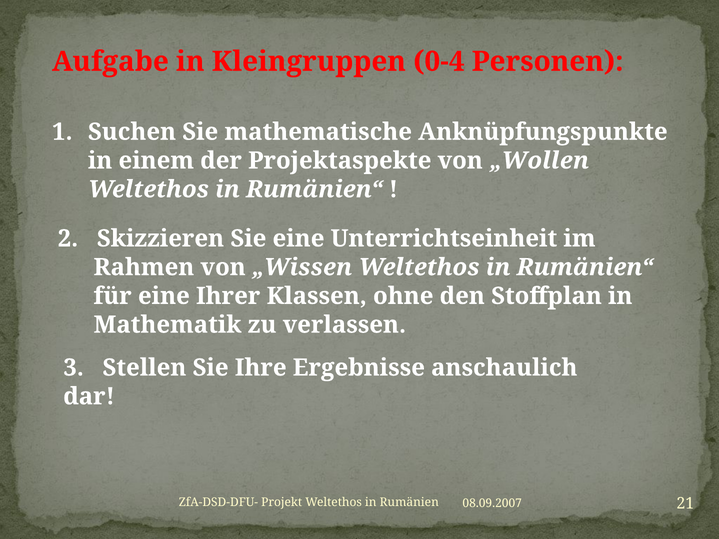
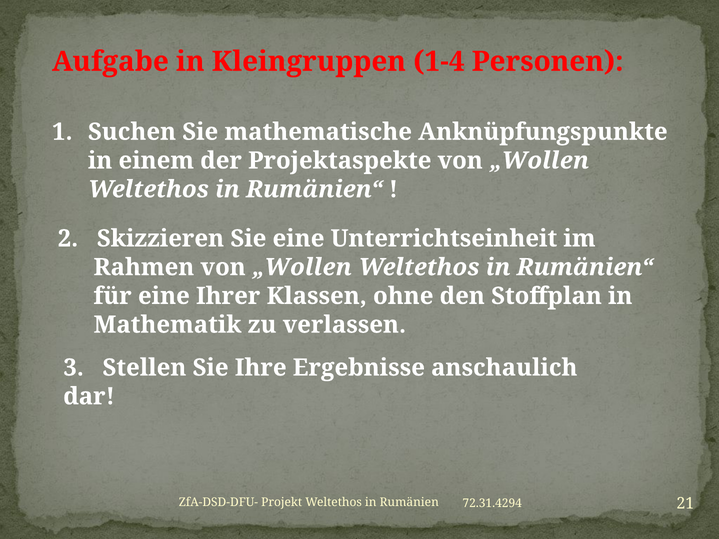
0-4: 0-4 -> 1-4 (439, 62)
Rahmen von „Wissen: „Wissen -> „Wollen (302, 267)
08.09.2007: 08.09.2007 -> 72.31.4294 (492, 504)
